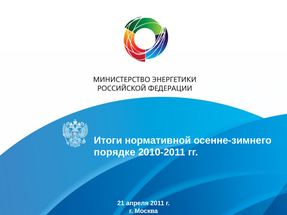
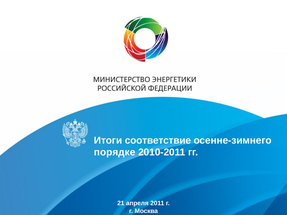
нормативной: нормативной -> соответствие (158, 141)
